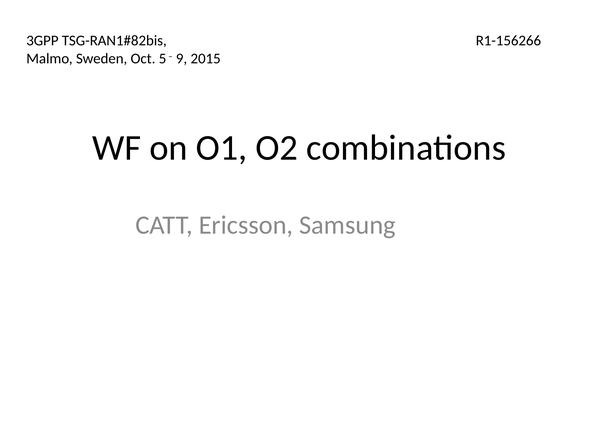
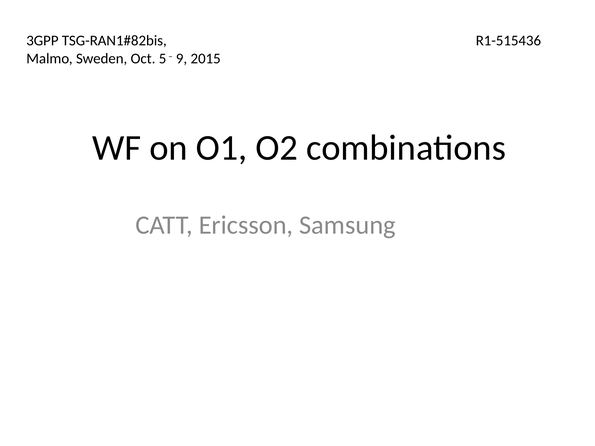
R1-156266: R1-156266 -> R1-515436 (508, 41)
